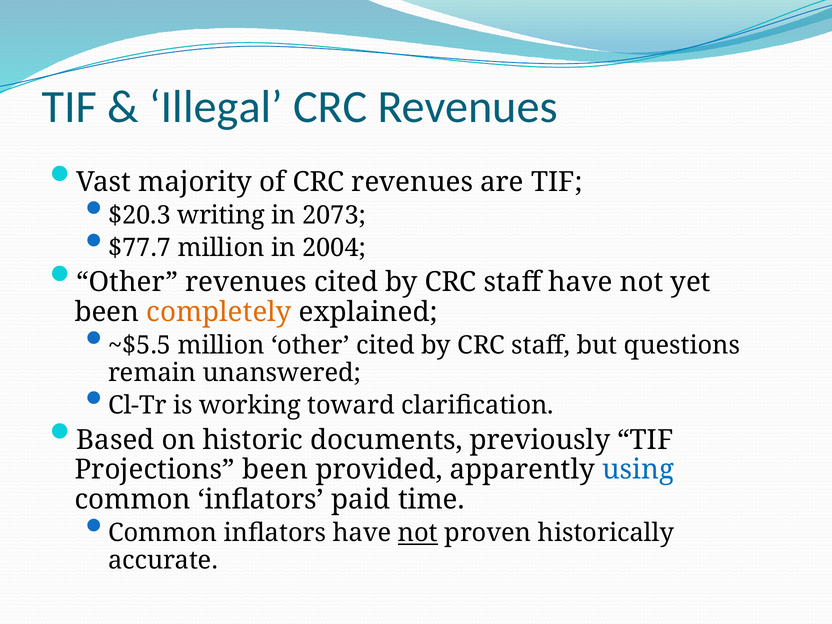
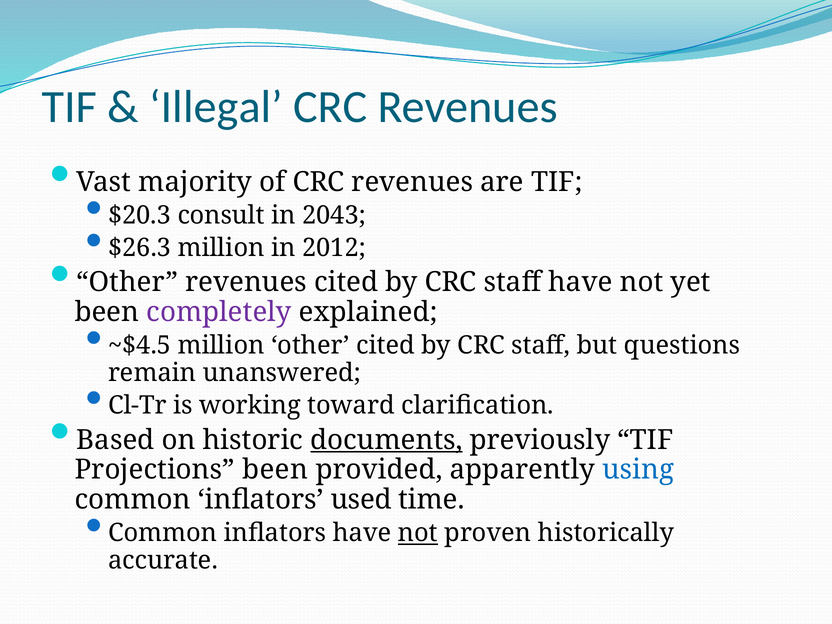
writing: writing -> consult (221, 215)
2073: 2073 -> 2043 (334, 215)
$77.7: $77.7 -> $26.3 (140, 248)
2004: 2004 -> 2012 (334, 248)
completely colour: orange -> purple (219, 312)
~$5.5: ~$5.5 -> ~$4.5 (140, 346)
documents underline: none -> present (386, 440)
paid: paid -> used (361, 500)
